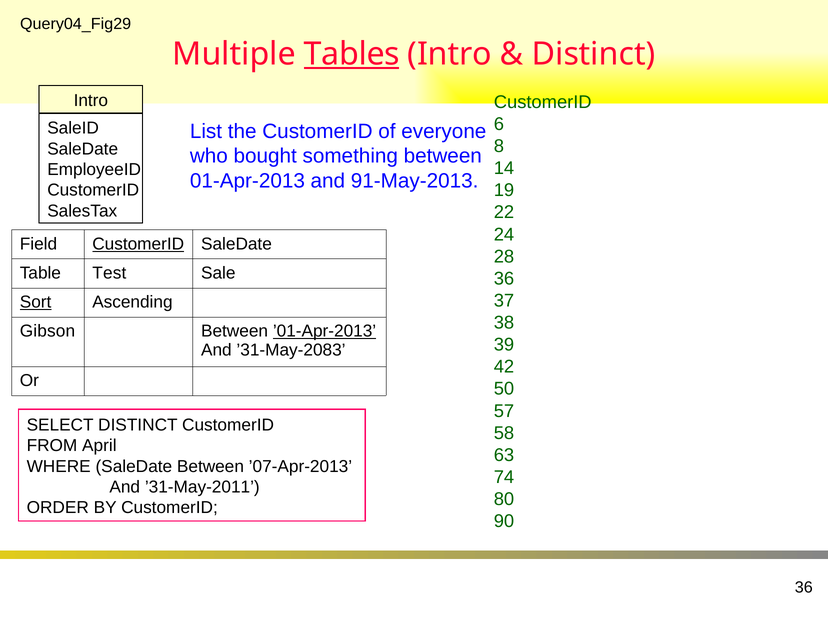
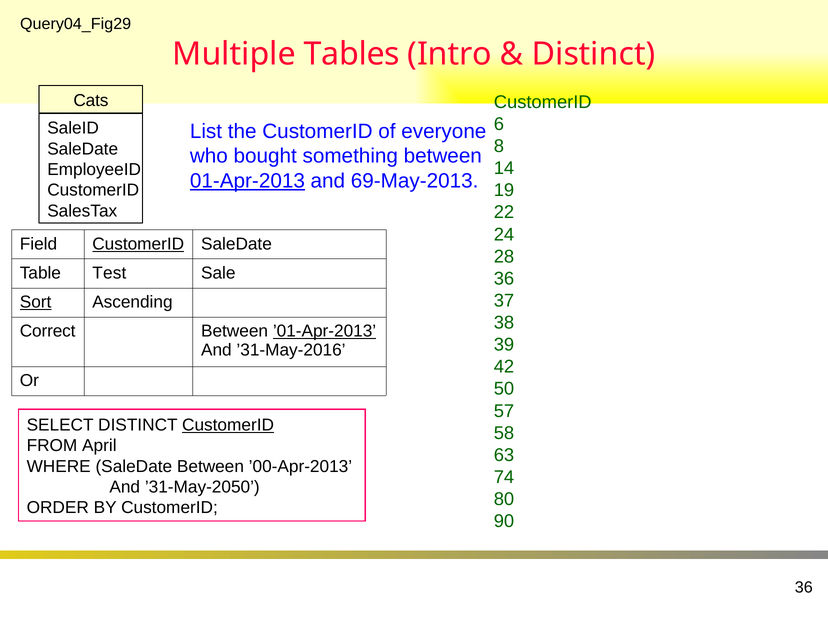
Tables underline: present -> none (352, 54)
Intro: Intro -> Cats (91, 101)
01-Apr-2013 underline: none -> present (247, 181)
91-May-2013: 91-May-2013 -> 69-May-2013 (415, 181)
Gibson: Gibson -> Correct (48, 331)
’31-May-2083: ’31-May-2083 -> ’31-May-2016 (291, 350)
CustomerID underline: none -> present (228, 425)
’07-Apr-2013: ’07-Apr-2013 -> ’00-Apr-2013 (300, 466)
’31-May-2011: ’31-May-2011 -> ’31-May-2050 (202, 487)
